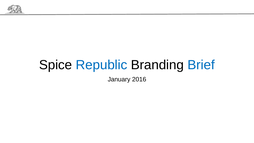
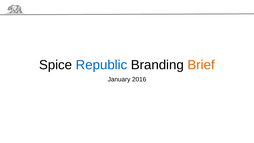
Brief colour: blue -> orange (201, 65)
